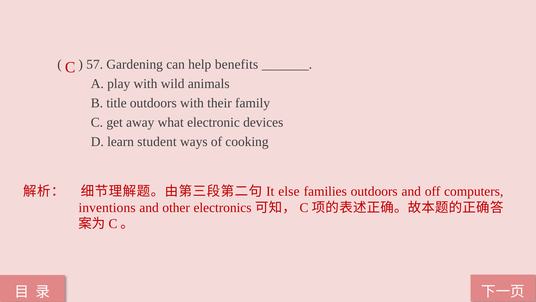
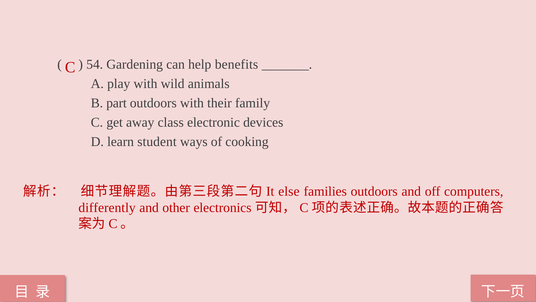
57: 57 -> 54 (95, 64)
title: title -> part (117, 103)
what: what -> class (171, 122)
inventions: inventions -> differently (107, 207)
